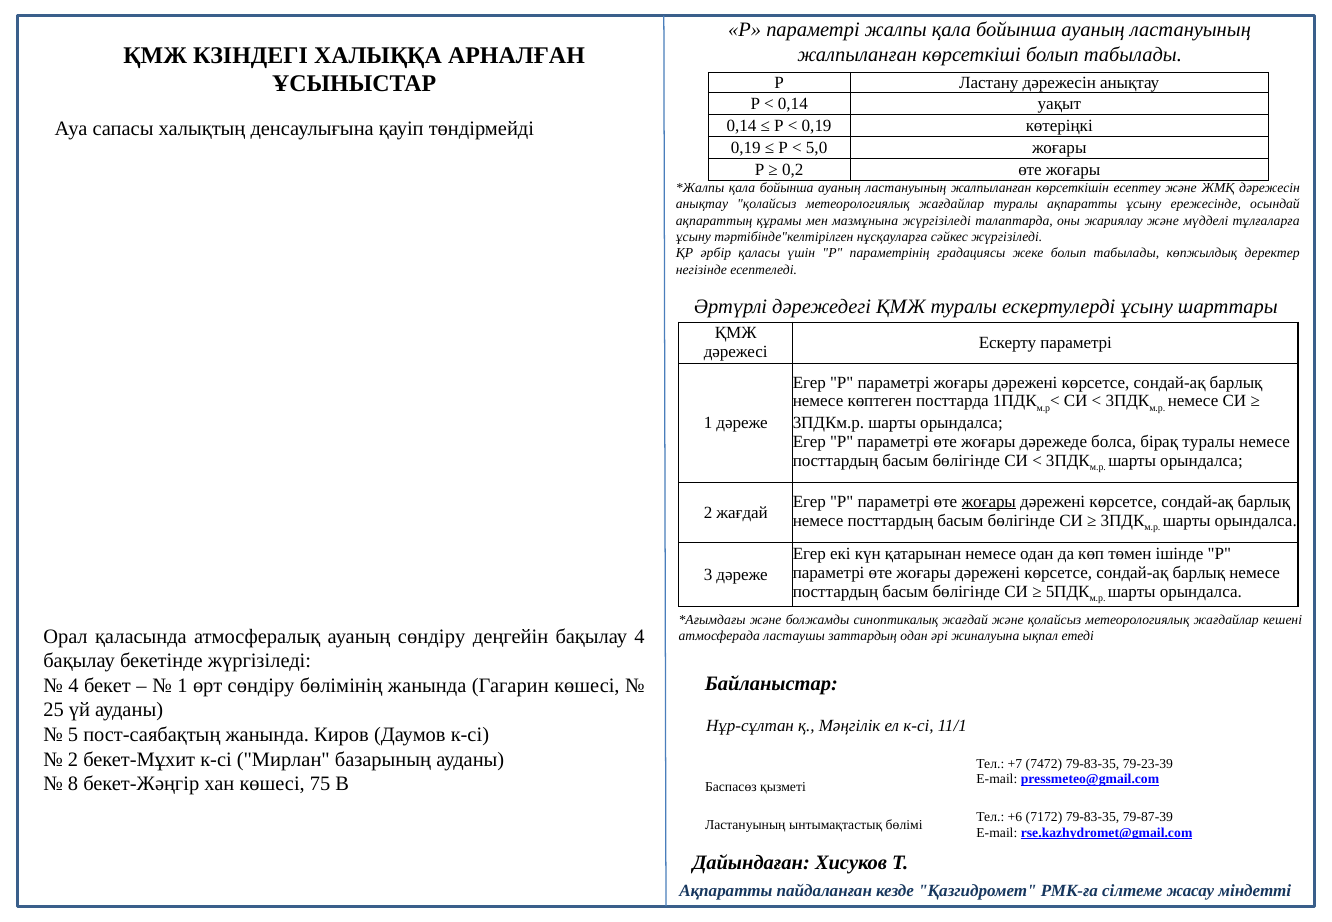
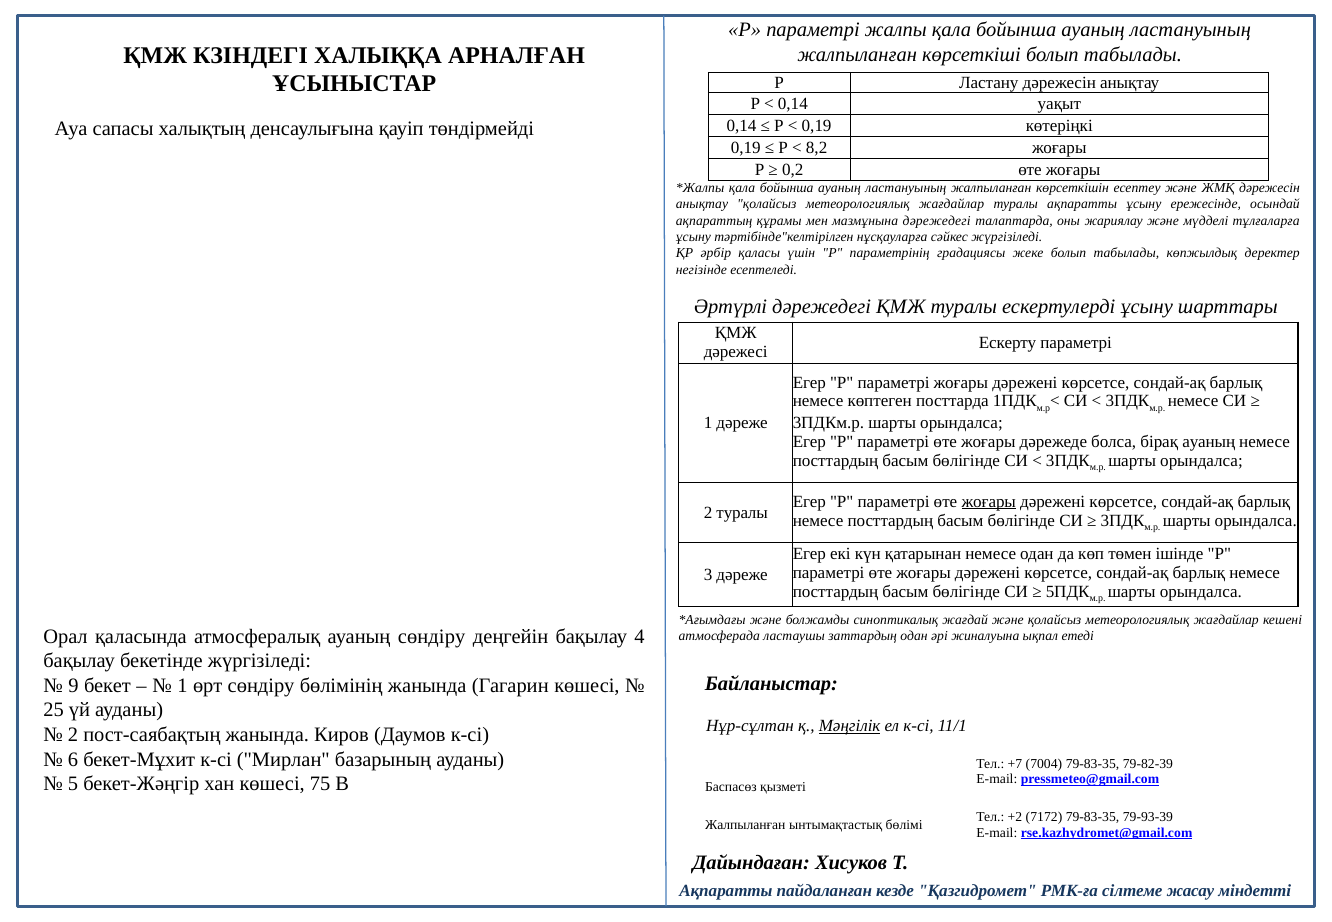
5,0: 5,0 -> 8,2 (817, 148)
мазмұнына жүргізіледі: жүргізіледі -> дәрежедегі (937, 221)
бірақ туралы: туралы -> ауаның (1209, 442)
2 жағдай: жағдай -> туралы (742, 512)
4: 4 -> 9 (74, 686)
Мәңгілік underline: none -> present (850, 726)
5: 5 -> 2 (73, 735)
2: 2 -> 6 (73, 760)
7472: 7472 -> 7004 (1044, 764)
79-23-39: 79-23-39 -> 79-82-39 (1148, 764)
8: 8 -> 5 (73, 784)
+6: +6 -> +2 (1015, 817)
79-87-39: 79-87-39 -> 79-93-39 (1148, 817)
Ластануының: Ластануының -> Жалпыланған (745, 825)
